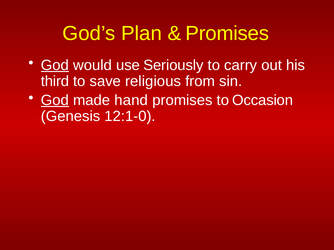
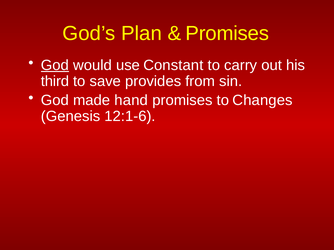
Seriously: Seriously -> Constant (173, 65)
religious: religious -> provides (153, 81)
God underline: present -> none (55, 100)
Occasion: Occasion -> Changes (263, 100)
12:1-0: 12:1-0 -> 12:1-6 (130, 116)
